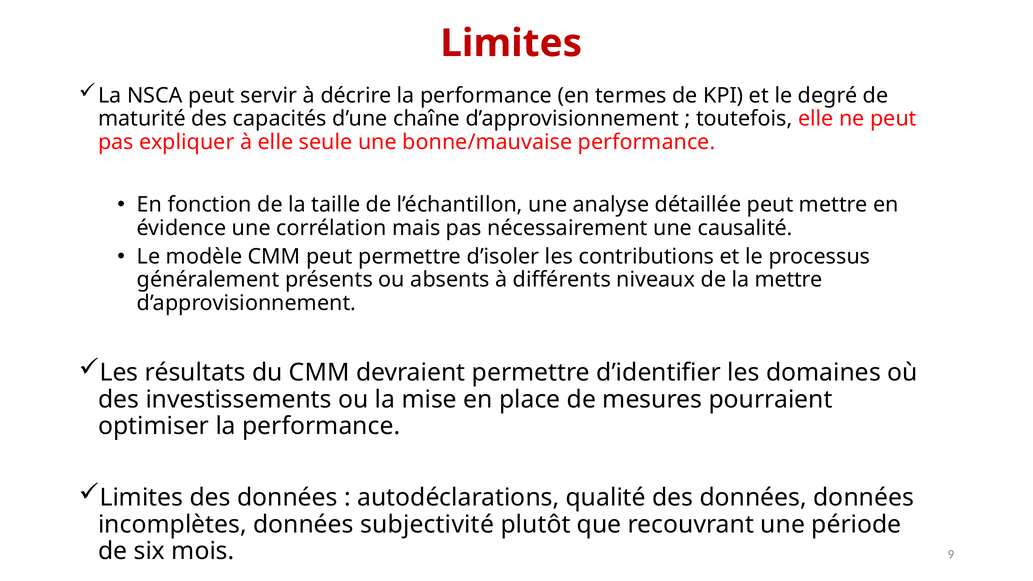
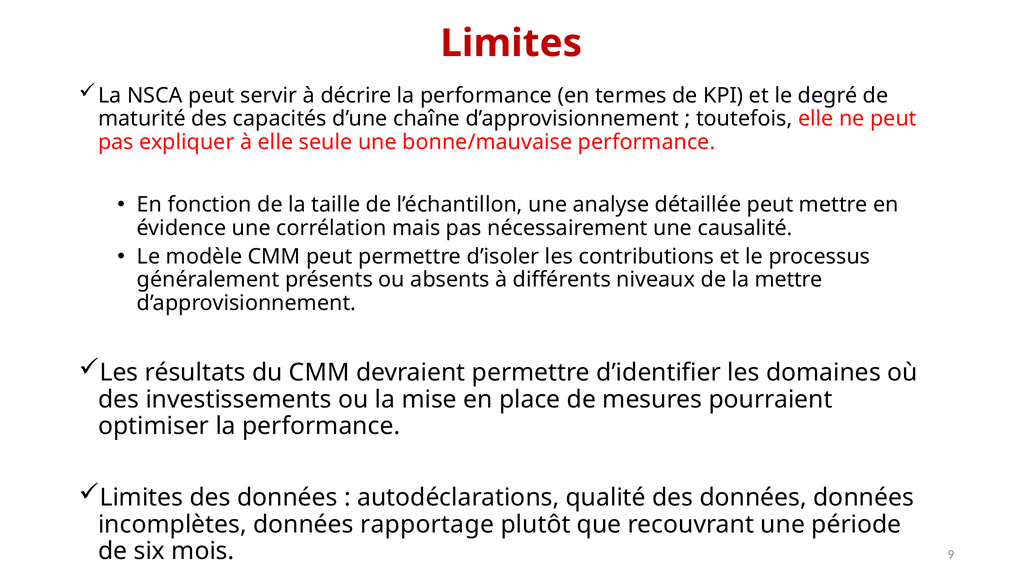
subjectivité: subjectivité -> rapportage (427, 524)
